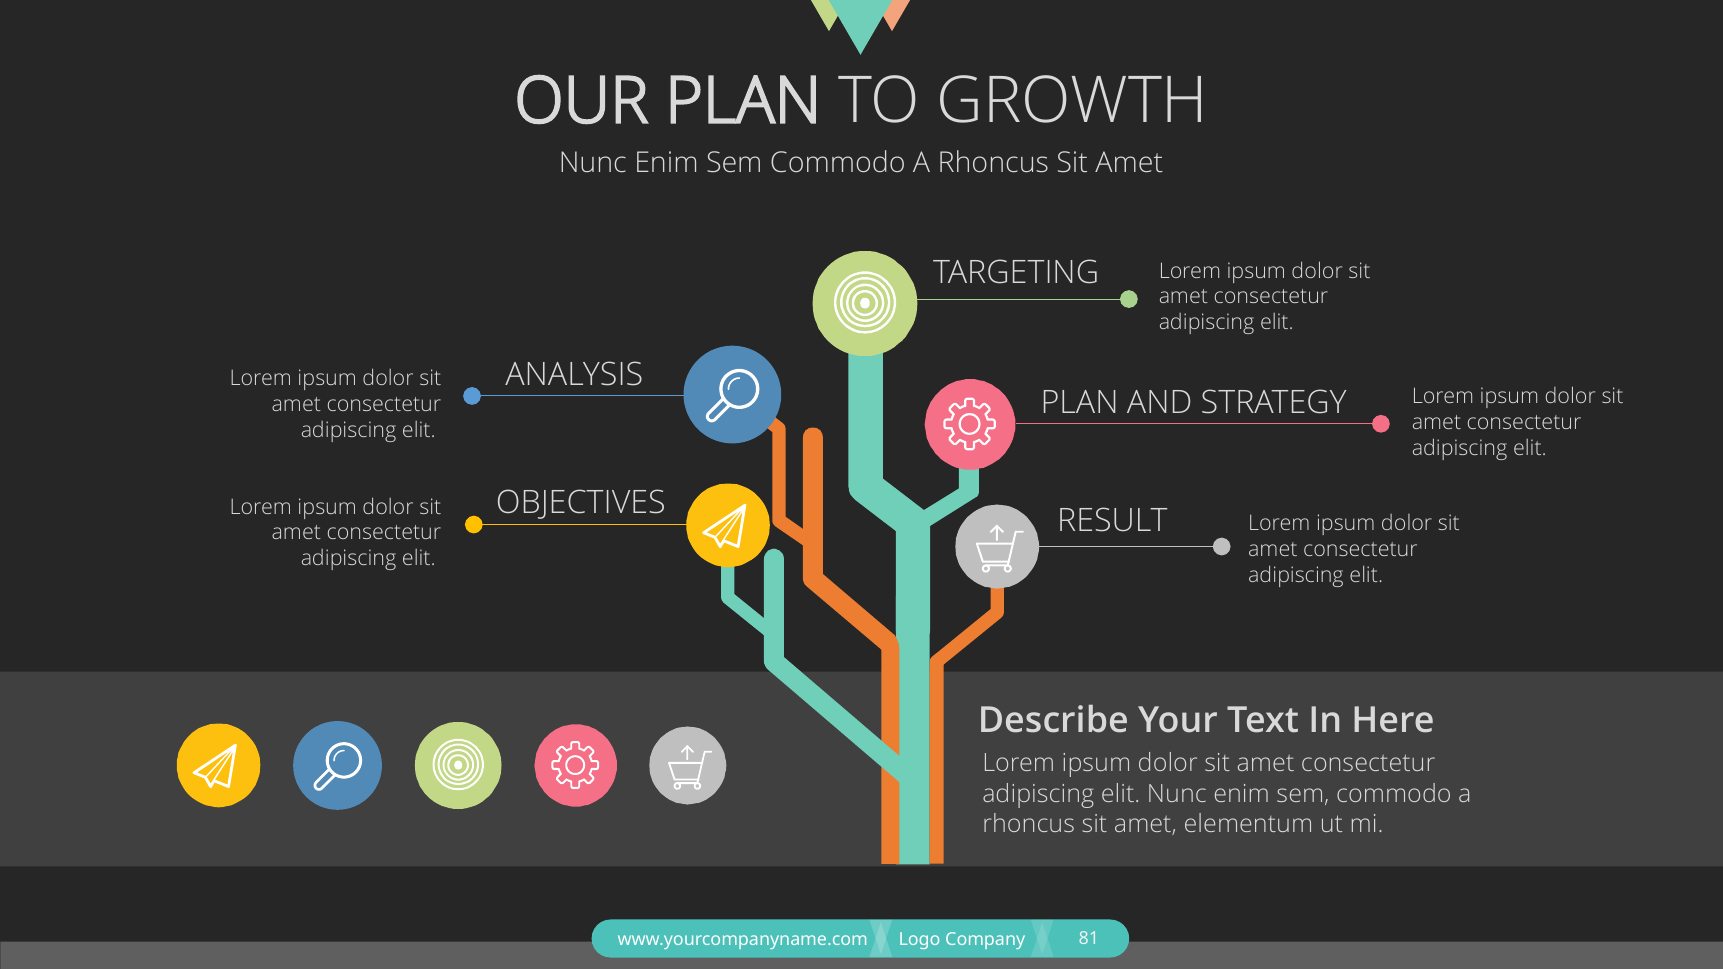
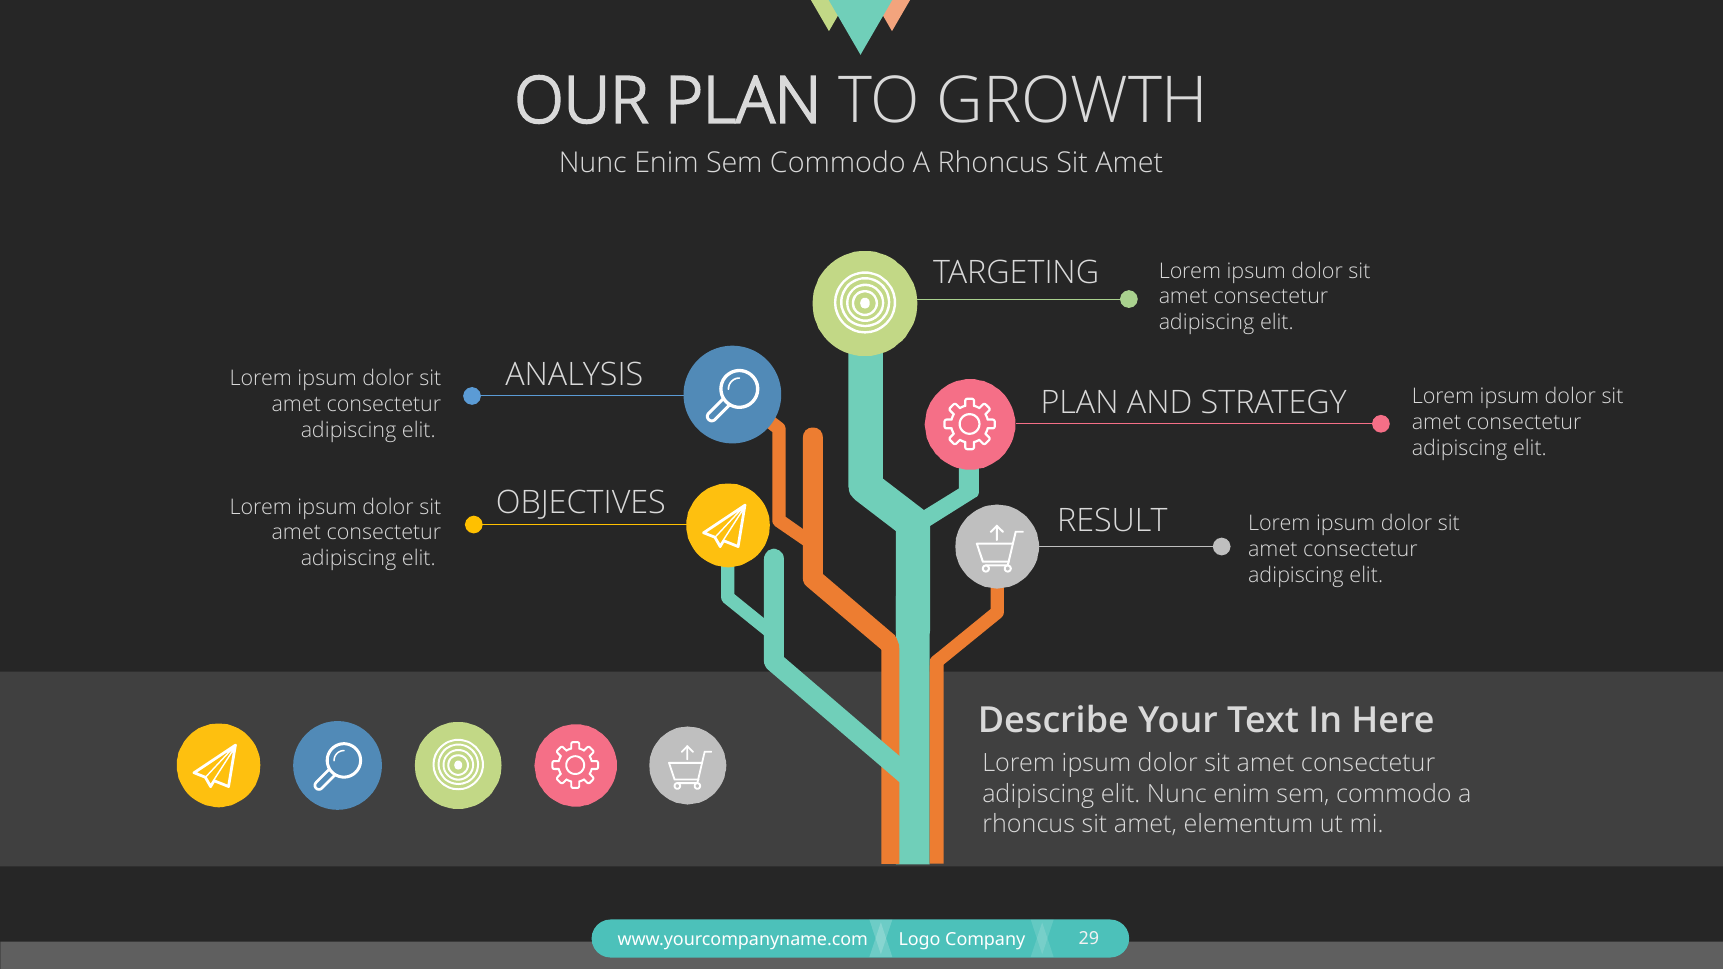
81: 81 -> 29 (1089, 938)
